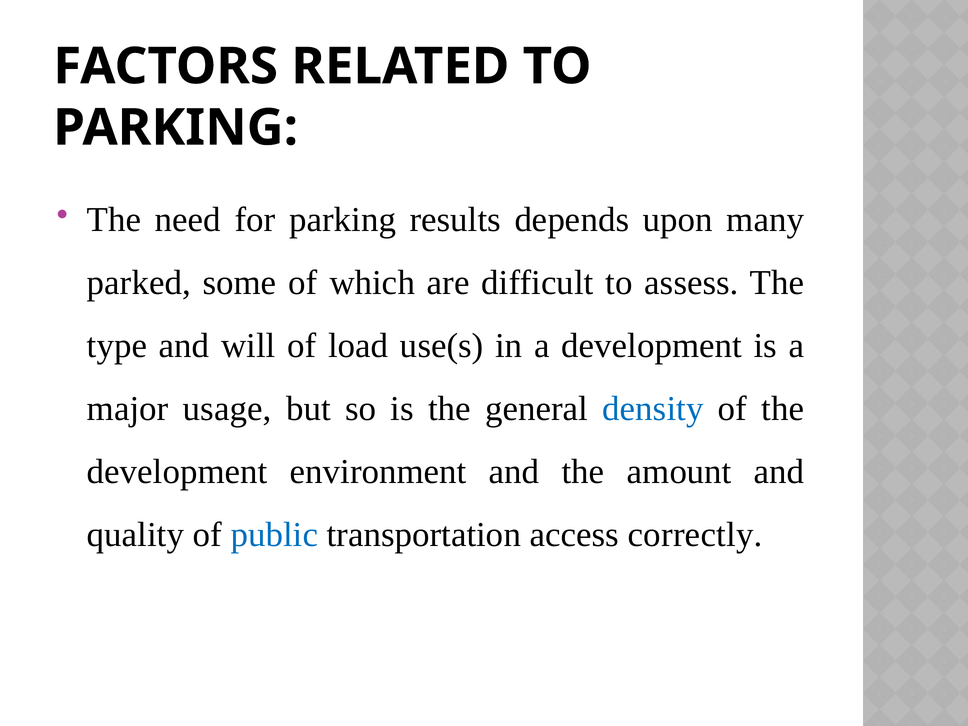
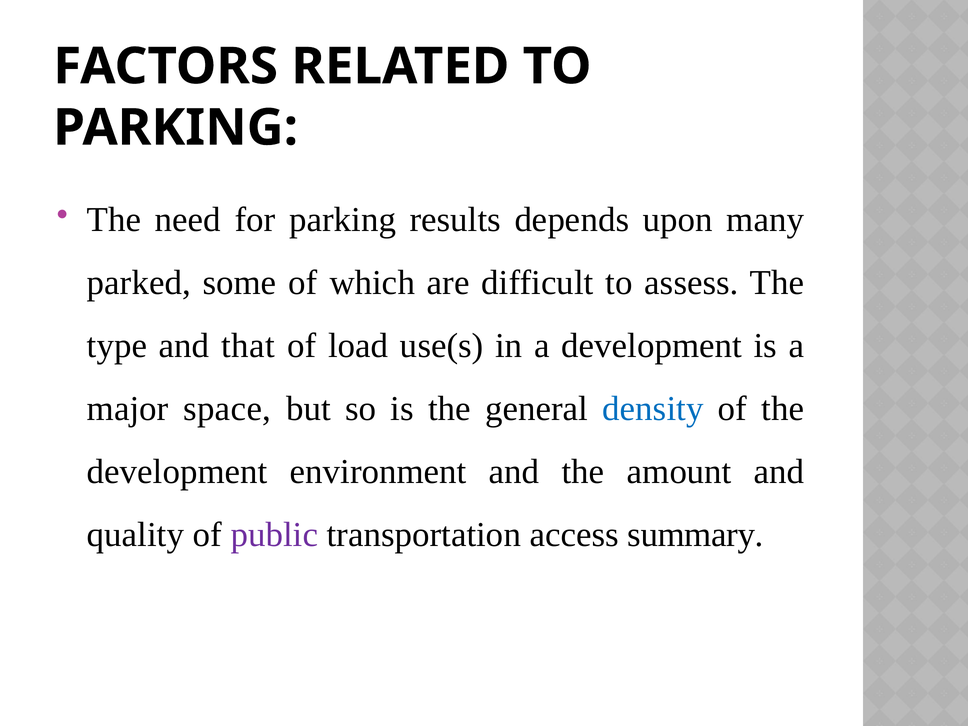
will: will -> that (248, 346)
usage: usage -> space (227, 409)
public colour: blue -> purple (274, 535)
correctly: correctly -> summary (695, 535)
